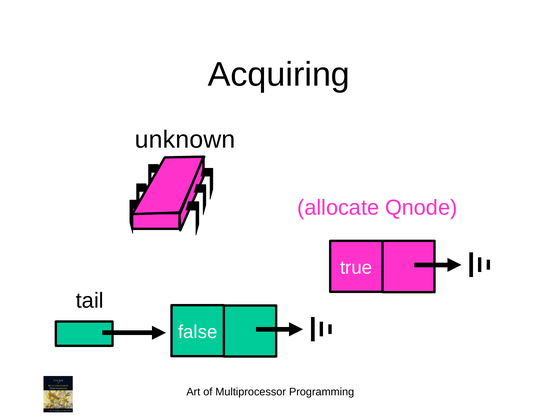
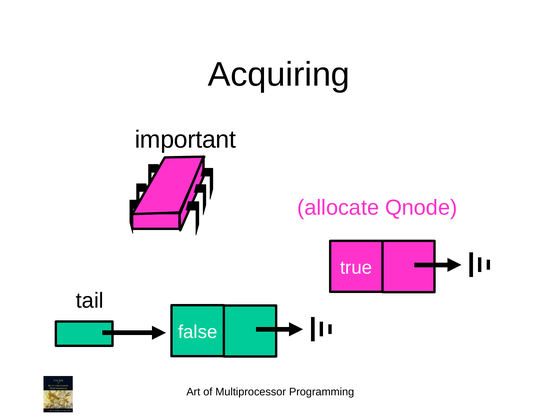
unknown: unknown -> important (185, 139)
